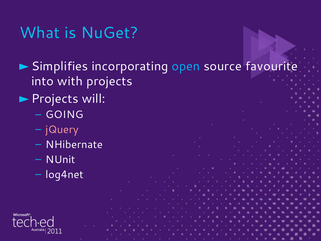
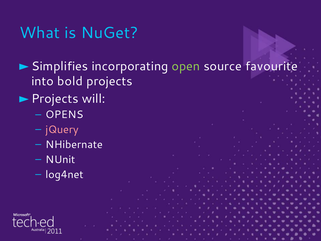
open colour: light blue -> light green (186, 66)
with: with -> bold (70, 81)
GOING: GOING -> OPENS (64, 114)
